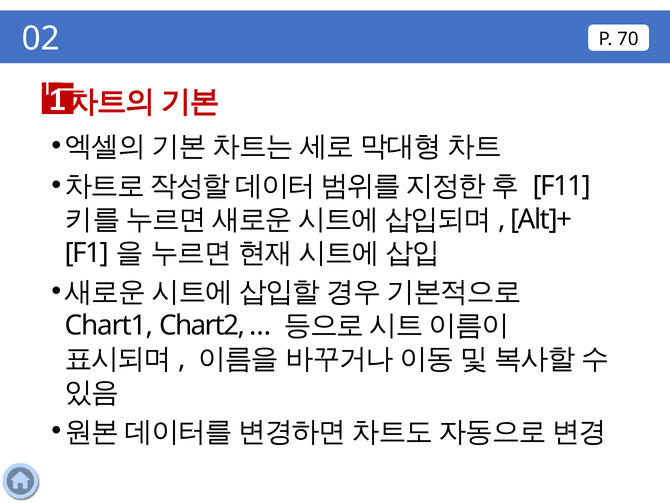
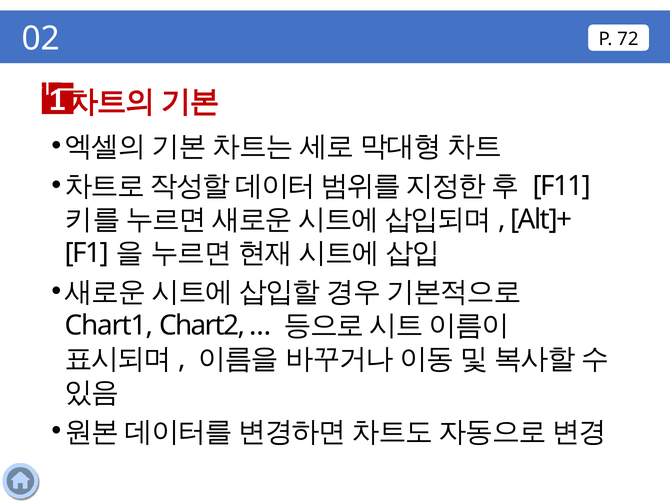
70: 70 -> 72 (628, 39)
